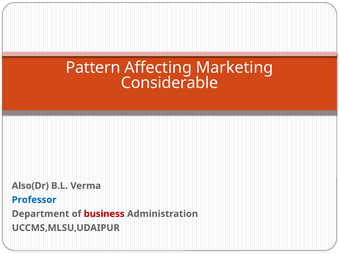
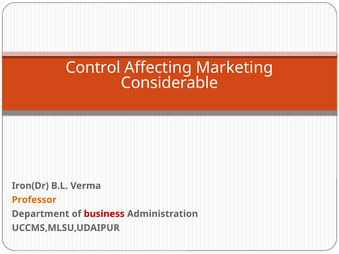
Pattern: Pattern -> Control (93, 68)
Also(Dr: Also(Dr -> Iron(Dr (30, 186)
Professor colour: blue -> orange (34, 200)
